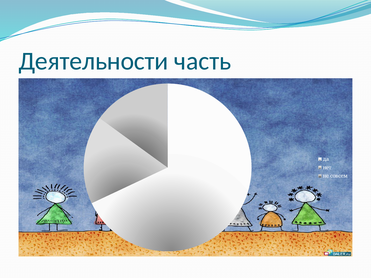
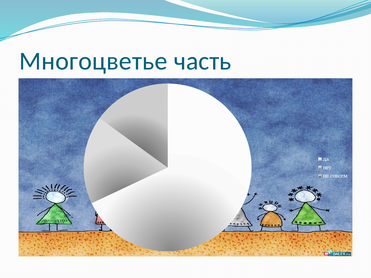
Деятельности: Деятельности -> Многоцветье (93, 61)
